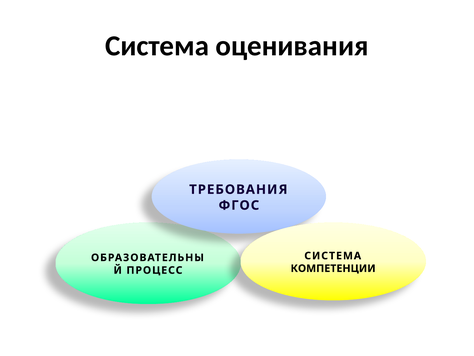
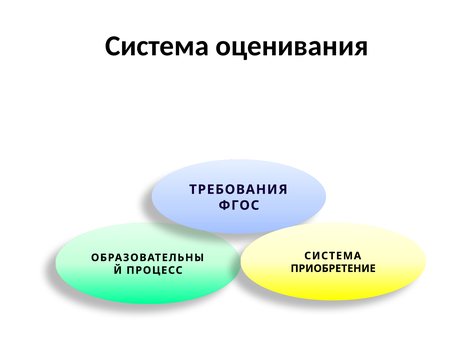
КОМПЕТЕНЦИИ: КОМПЕТЕНЦИИ -> ПРИОБРЕТЕНИЕ (333, 268)
